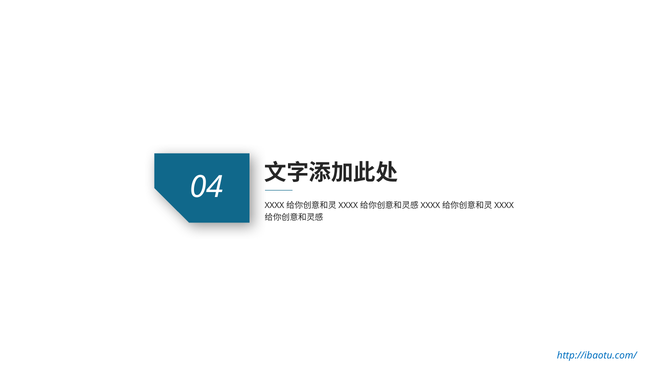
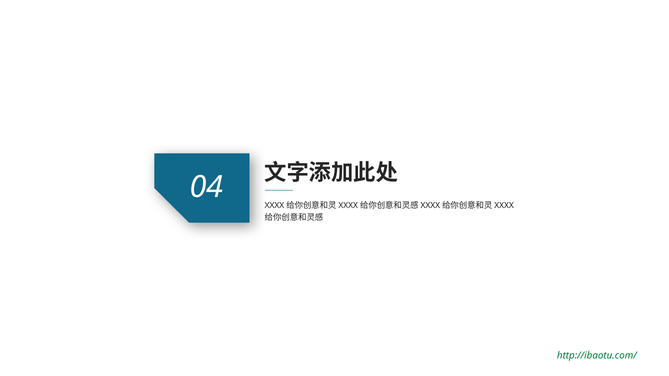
http://ibaotu.com/ colour: blue -> green (597, 356)
